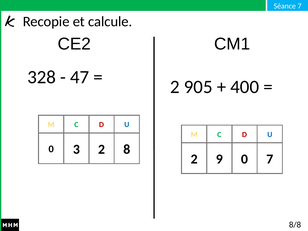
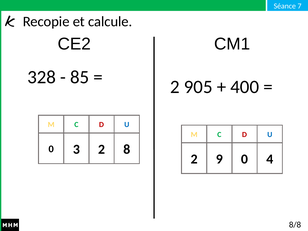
47: 47 -> 85 (80, 77)
0 7: 7 -> 4 (270, 159)
